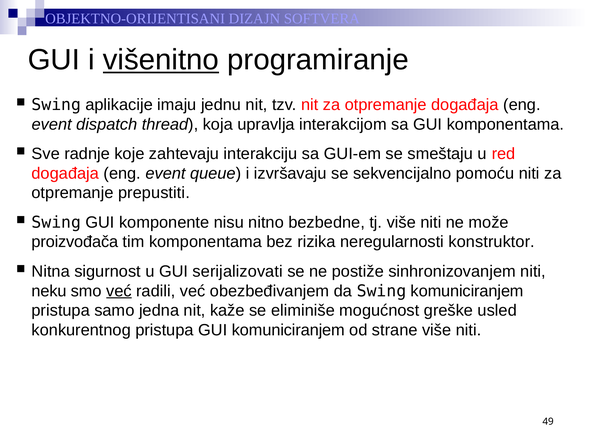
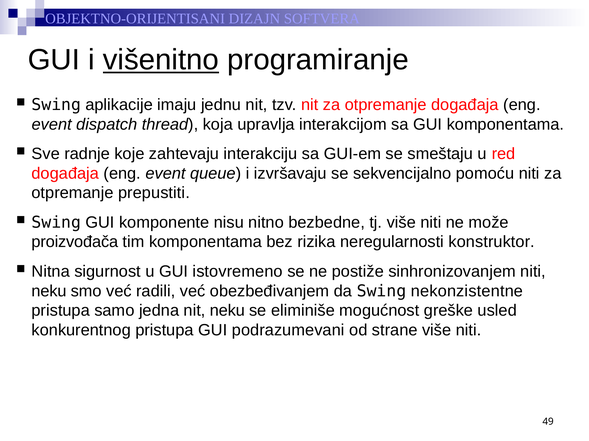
serijalizovati: serijalizovati -> istovremeno (238, 272)
već underline: present -> none (119, 291)
Swing komuniciranjem: komuniciranjem -> nekonzistentne (467, 291)
nit kaže: kaže -> neku (227, 311)
GUI komuniciranjem: komuniciranjem -> podrazumevani (288, 331)
